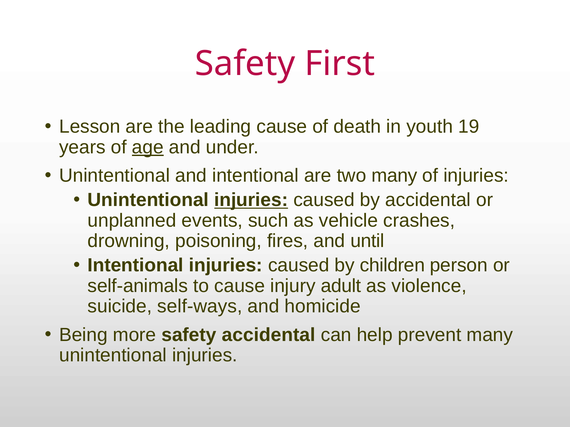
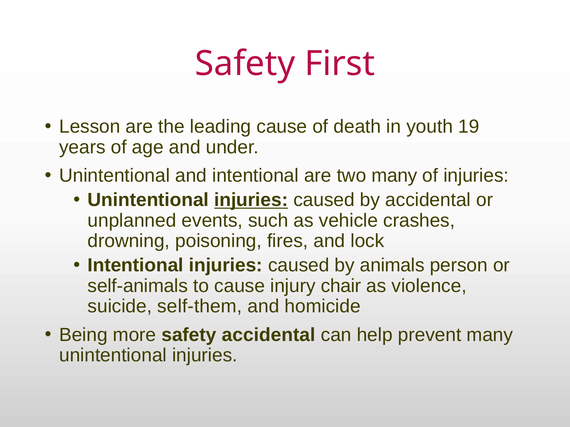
age underline: present -> none (148, 147)
until: until -> lock (367, 241)
children: children -> animals (392, 266)
adult: adult -> chair (341, 286)
self-ways: self-ways -> self-them (200, 307)
